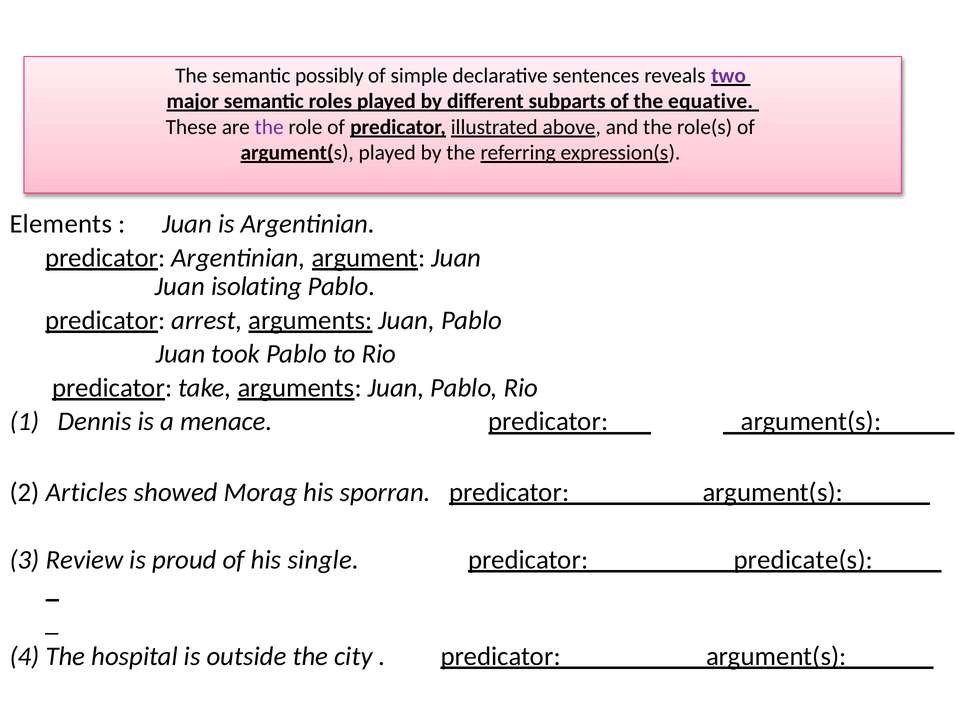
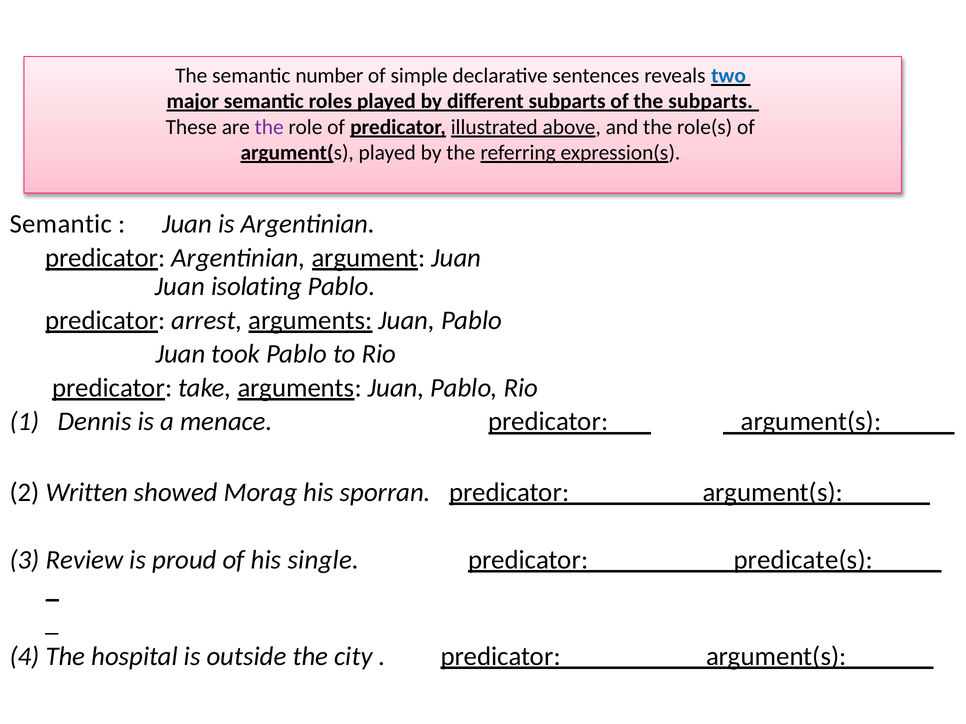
possibly: possibly -> number (329, 76)
two colour: purple -> blue (729, 76)
the equative: equative -> subparts (711, 101)
Elements: Elements -> Semantic (61, 224)
Articles: Articles -> Written (87, 493)
